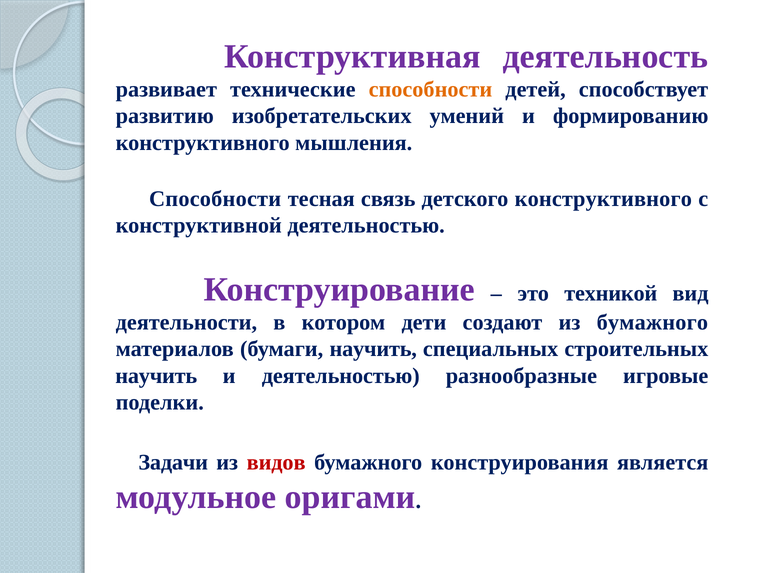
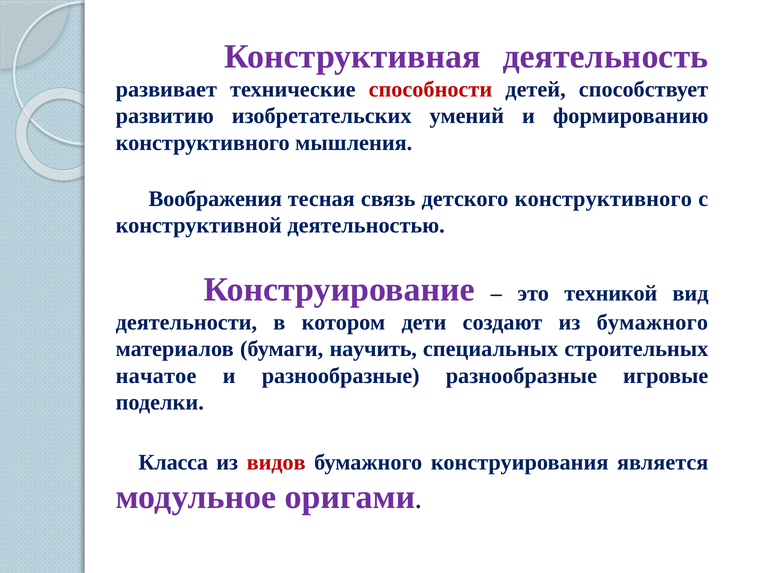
способности colour: orange -> red (430, 89)
Способности: Способности -> Воображения (215, 199)
научить: научить -> начатое (156, 376)
и деятельностью: деятельностью -> разнообразные (341, 376)
Задачи: Задачи -> Класса (173, 462)
